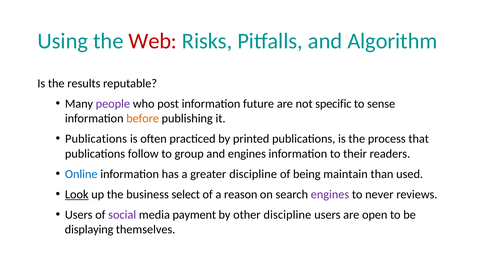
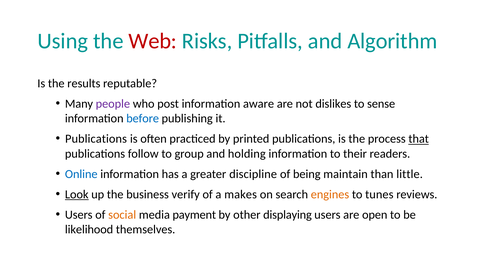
future: future -> aware (259, 104)
specific: specific -> dislikes (333, 104)
before colour: orange -> blue (143, 118)
that underline: none -> present (419, 139)
and engines: engines -> holding (247, 153)
used: used -> little (410, 174)
select: select -> verify (186, 194)
reason: reason -> makes (241, 194)
engines colour: purple -> orange (330, 194)
never: never -> tunes (379, 194)
social colour: purple -> orange (122, 214)
other discipline: discipline -> displaying (287, 214)
displaying: displaying -> likelihood (89, 229)
